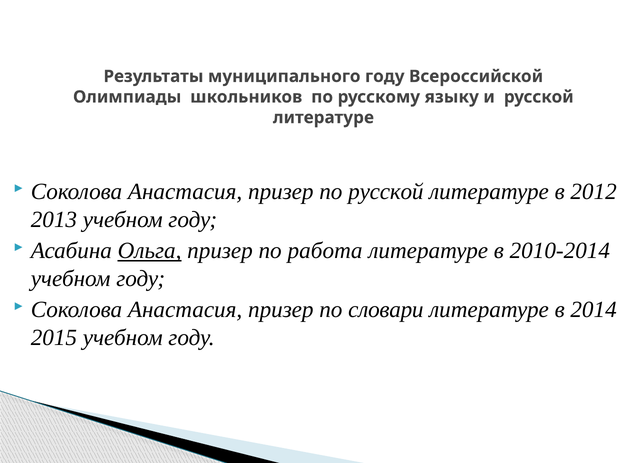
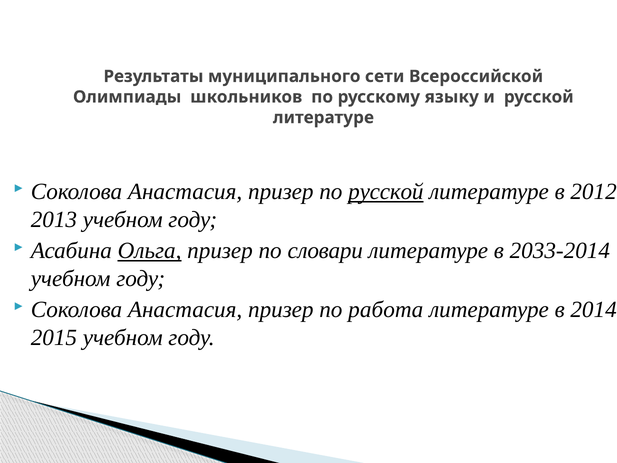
муниципального году: году -> сети (385, 76)
русской underline: none -> present (386, 192)
работа: работа -> словари (325, 251)
2010-2014: 2010-2014 -> 2033-2014 (560, 251)
словари: словари -> работа (386, 310)
